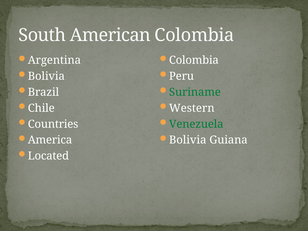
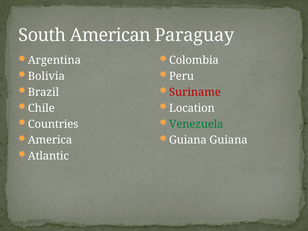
American Colombia: Colombia -> Paraguay (194, 35)
Suriname colour: green -> red (195, 92)
Western: Western -> Location (192, 108)
Bolivia: Bolivia -> Guiana (188, 140)
Located: Located -> Atlantic (48, 156)
